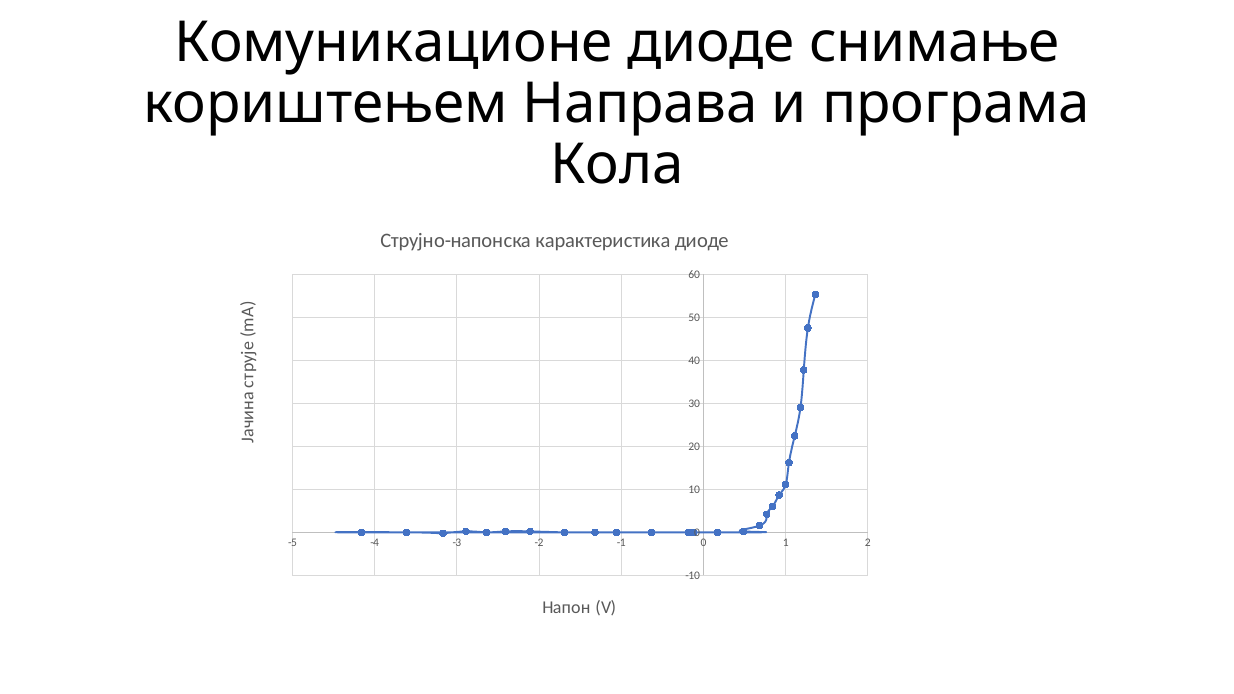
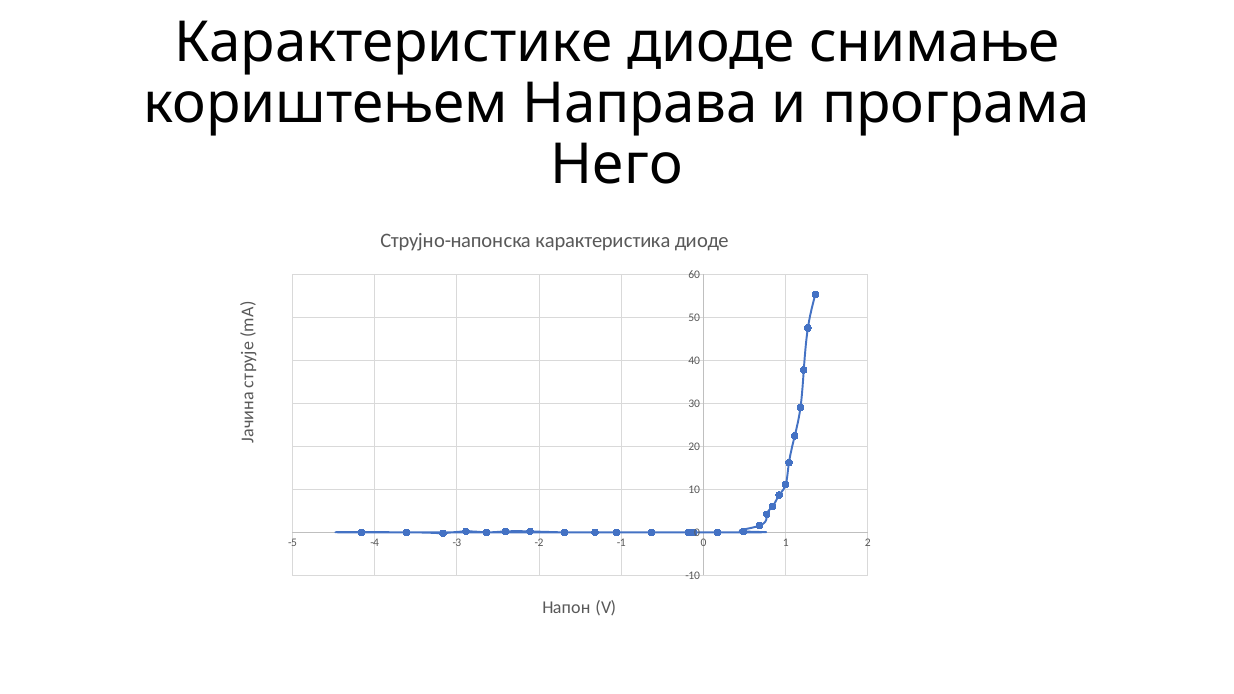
Комуникационе: Комуникационе -> Карактеристике (393, 43)
Кола: Кола -> Него (617, 165)
